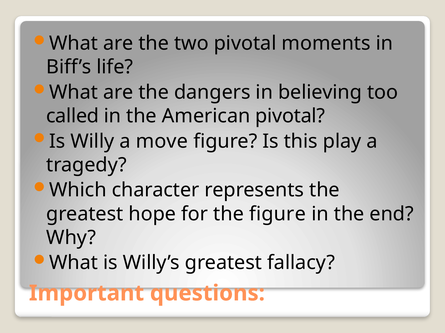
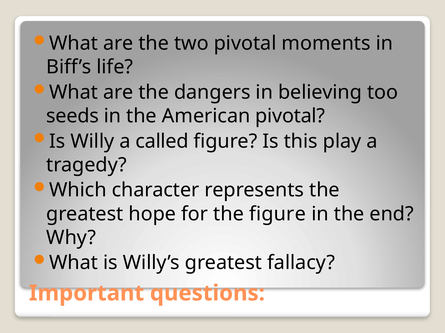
called: called -> seeds (73, 116)
move: move -> called (162, 142)
